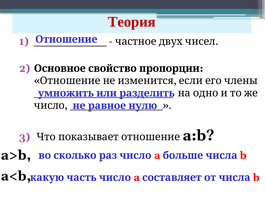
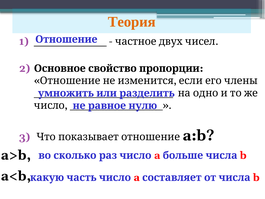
Теория colour: red -> orange (132, 22)
